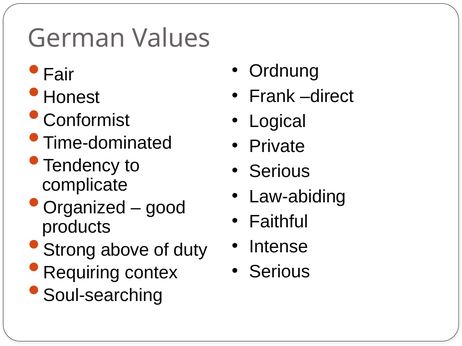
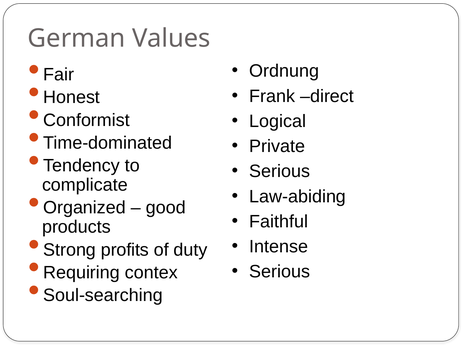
above: above -> profits (125, 250)
